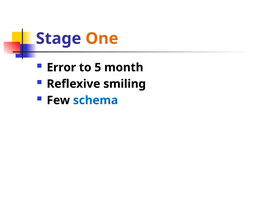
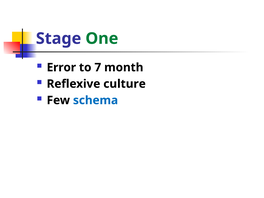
One colour: orange -> green (102, 39)
5: 5 -> 7 (98, 67)
smiling: smiling -> culture (125, 84)
